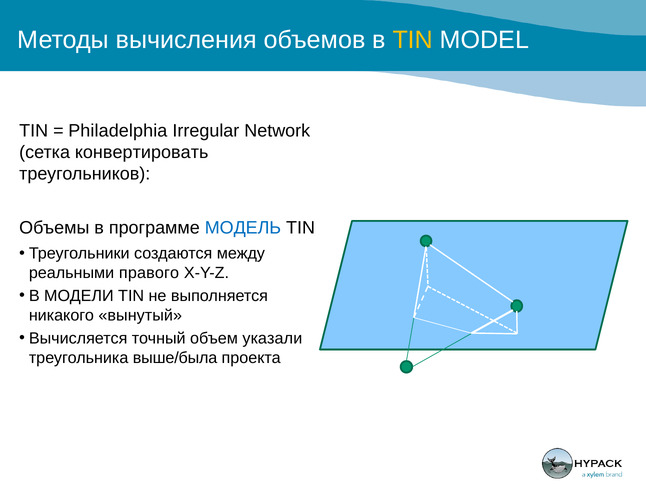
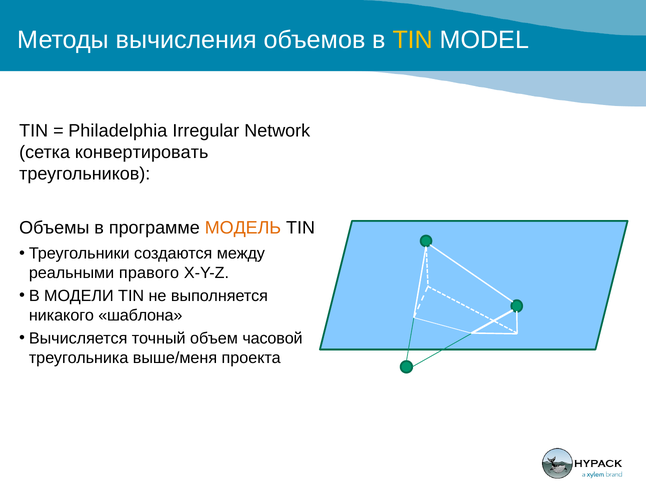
МОДЕЛЬ colour: blue -> orange (243, 228)
вынутый: вынутый -> шаблона (140, 315)
указали: указали -> часовой (273, 338)
выше/была: выше/была -> выше/меня (175, 357)
